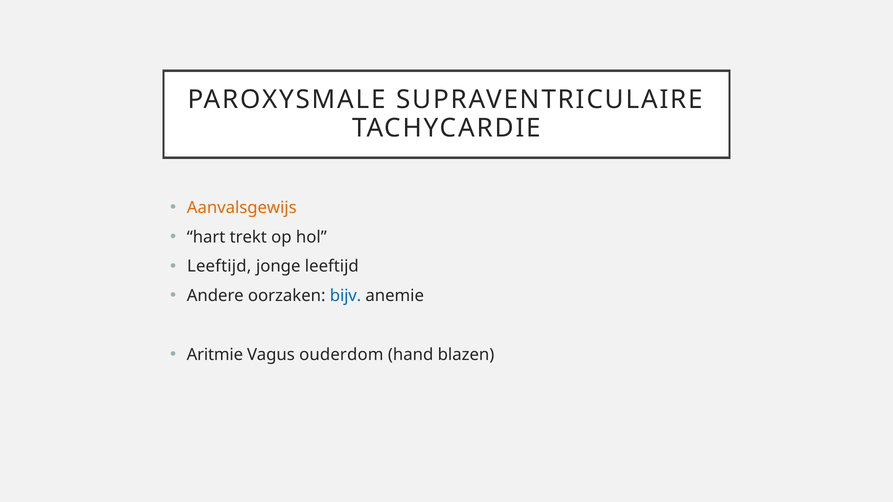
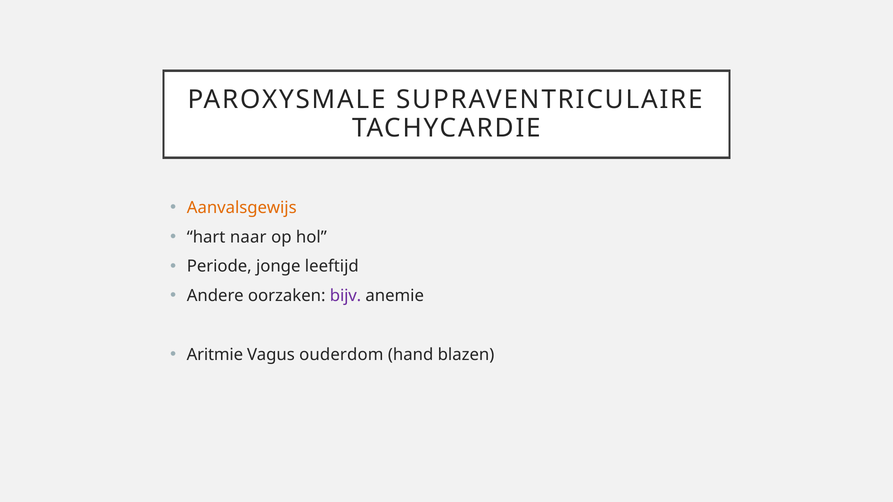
trekt: trekt -> naar (248, 237)
Leeftijd: Leeftijd -> Periode (219, 267)
bijv colour: blue -> purple (346, 296)
